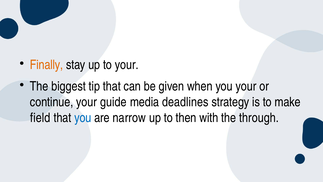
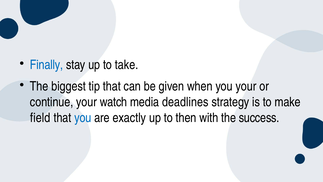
Finally colour: orange -> blue (47, 65)
to your: your -> take (127, 65)
guide: guide -> watch (113, 102)
narrow: narrow -> exactly (129, 118)
through: through -> success (259, 118)
